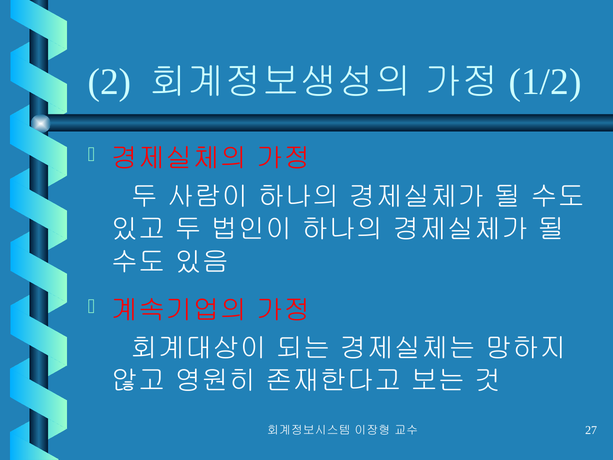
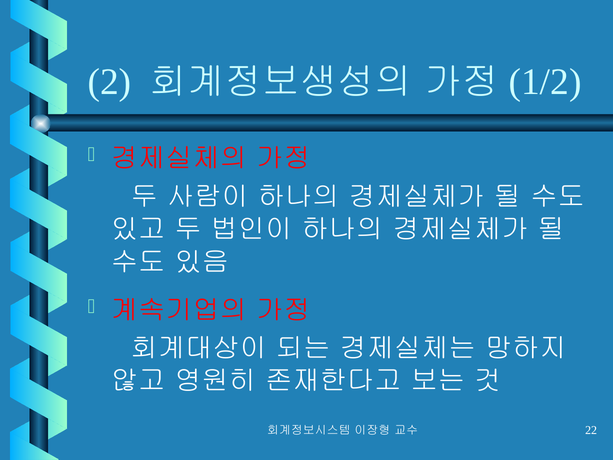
27: 27 -> 22 (591, 430)
